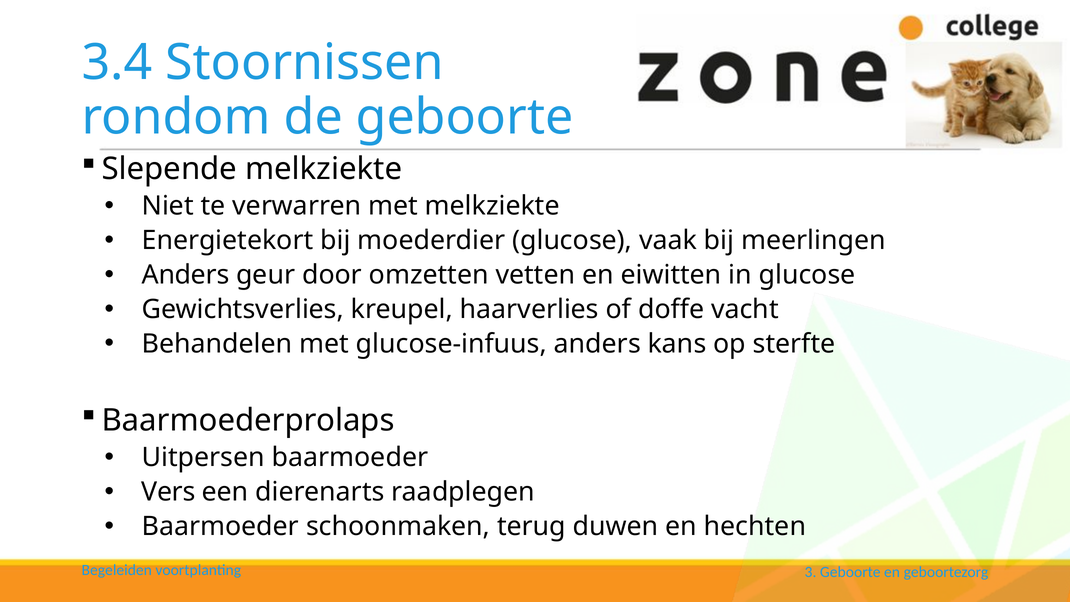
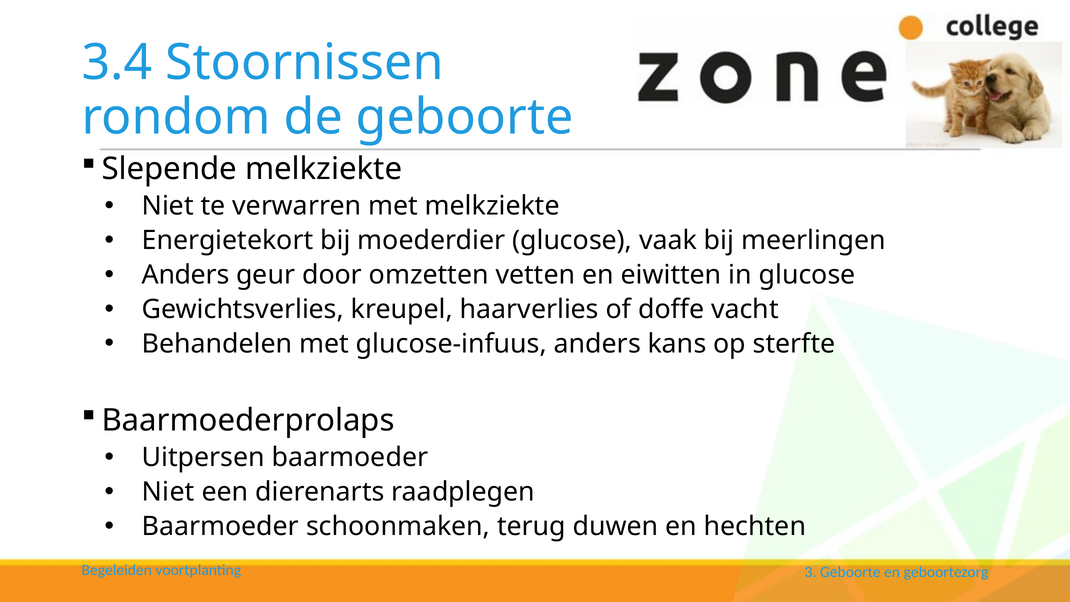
Vers: Vers -> Niet (168, 492)
